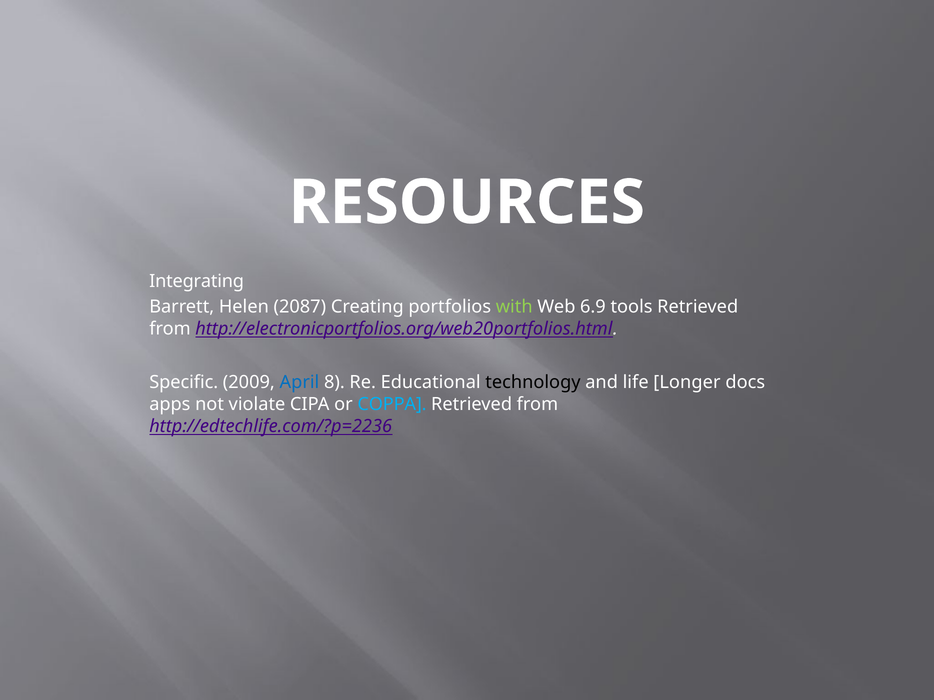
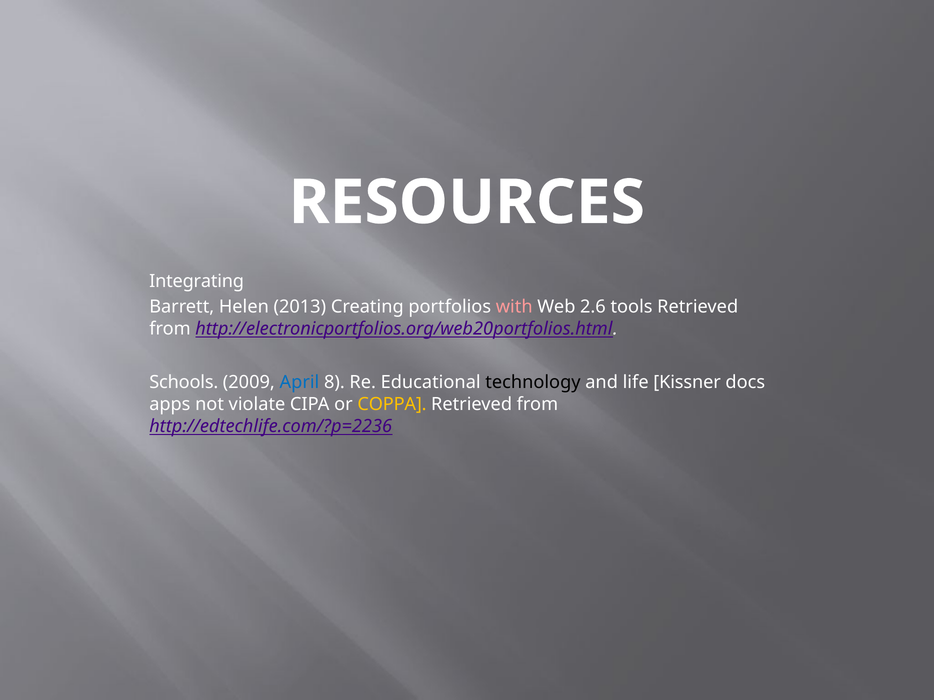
2087: 2087 -> 2013 (300, 307)
with colour: light green -> pink (514, 307)
6.9: 6.9 -> 2.6 (593, 307)
Specific: Specific -> Schools (184, 383)
Longer: Longer -> Kissner (687, 383)
COPPA colour: light blue -> yellow (392, 404)
